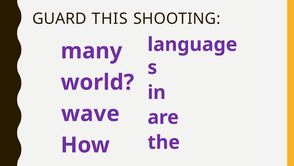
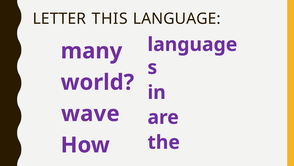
GUARD: GUARD -> LETTER (59, 19)
THIS SHOOTING: SHOOTING -> LANGUAGE (177, 19)
